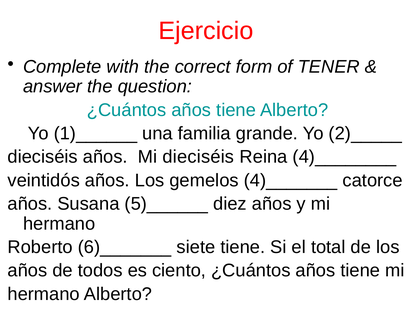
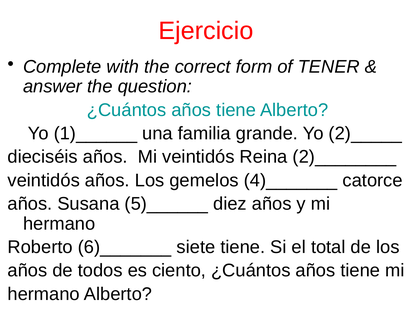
Mi dieciséis: dieciséis -> veintidós (198, 157)
4)________: 4)________ -> 2)________ (345, 157)
